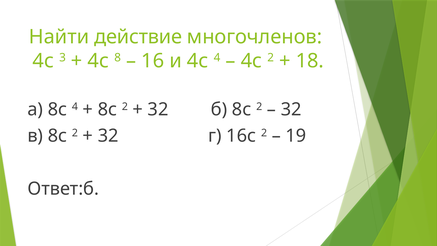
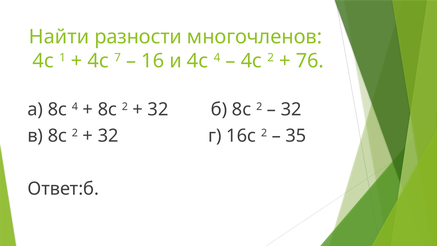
действие: действие -> разности (138, 37)
3: 3 -> 1 (63, 58)
8: 8 -> 7 (118, 58)
18: 18 -> 76 (310, 61)
19: 19 -> 35 (296, 136)
